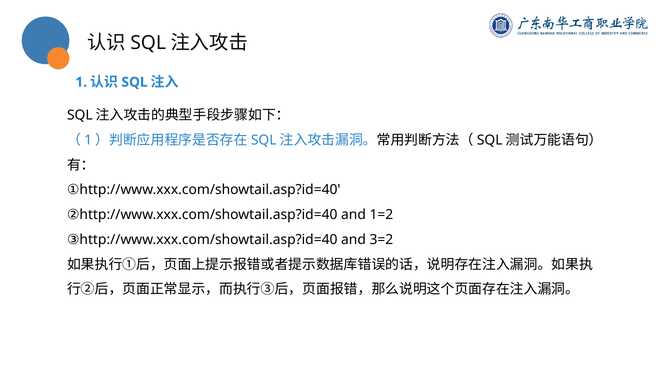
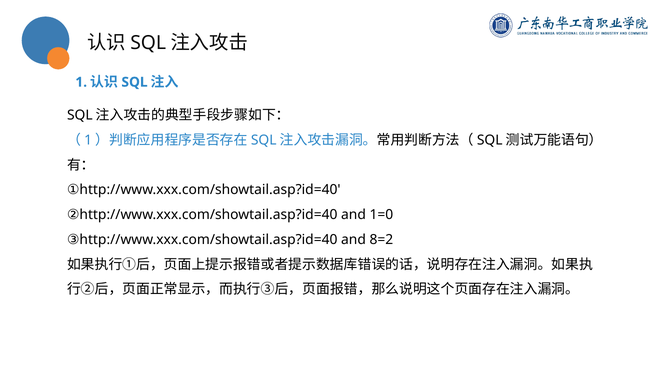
1=2: 1=2 -> 1=0 (381, 215)
3=2: 3=2 -> 8=2 (381, 240)
